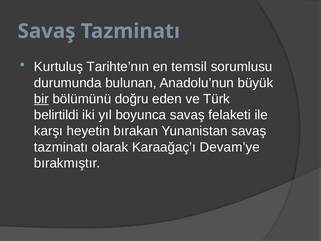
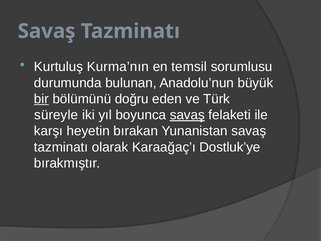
Tarihte’nın: Tarihte’nın -> Kurma’nın (118, 67)
belirtildi: belirtildi -> süreyle (56, 115)
savaş underline: none -> present (187, 115)
Devam’ye: Devam’ye -> Dostluk’ye (230, 147)
